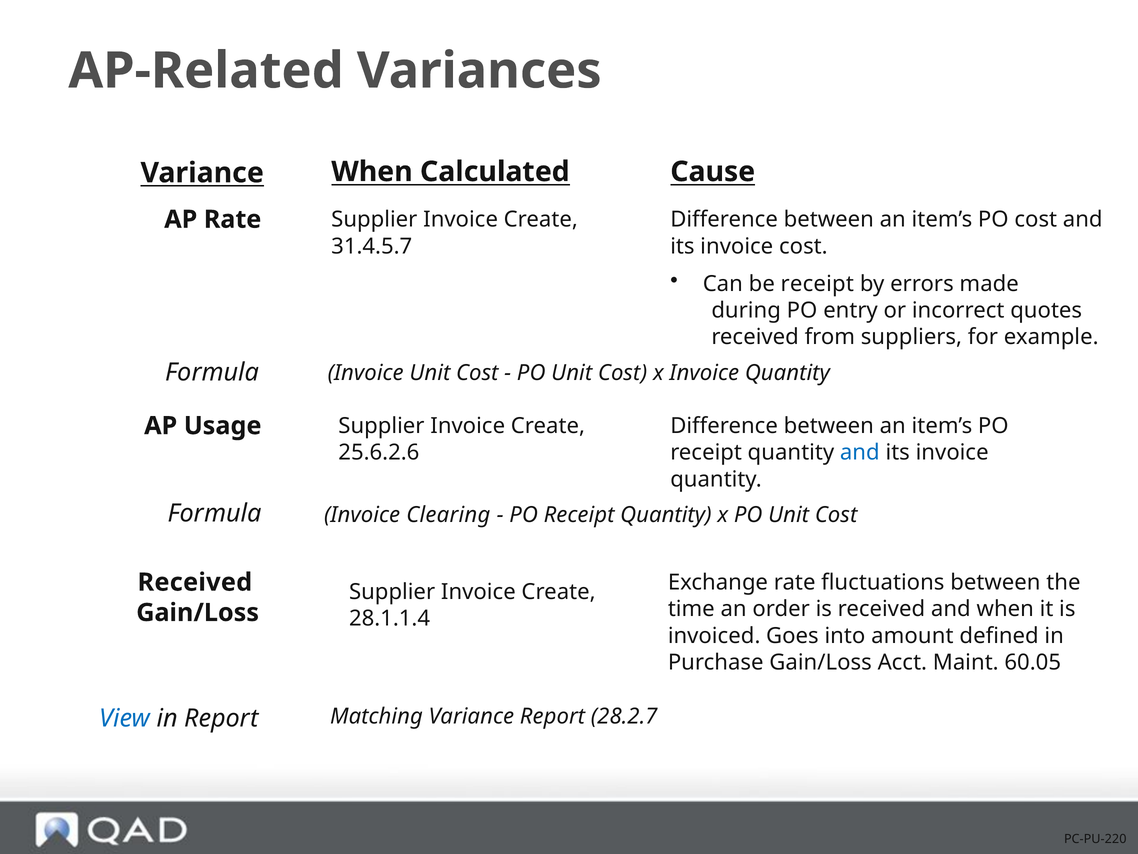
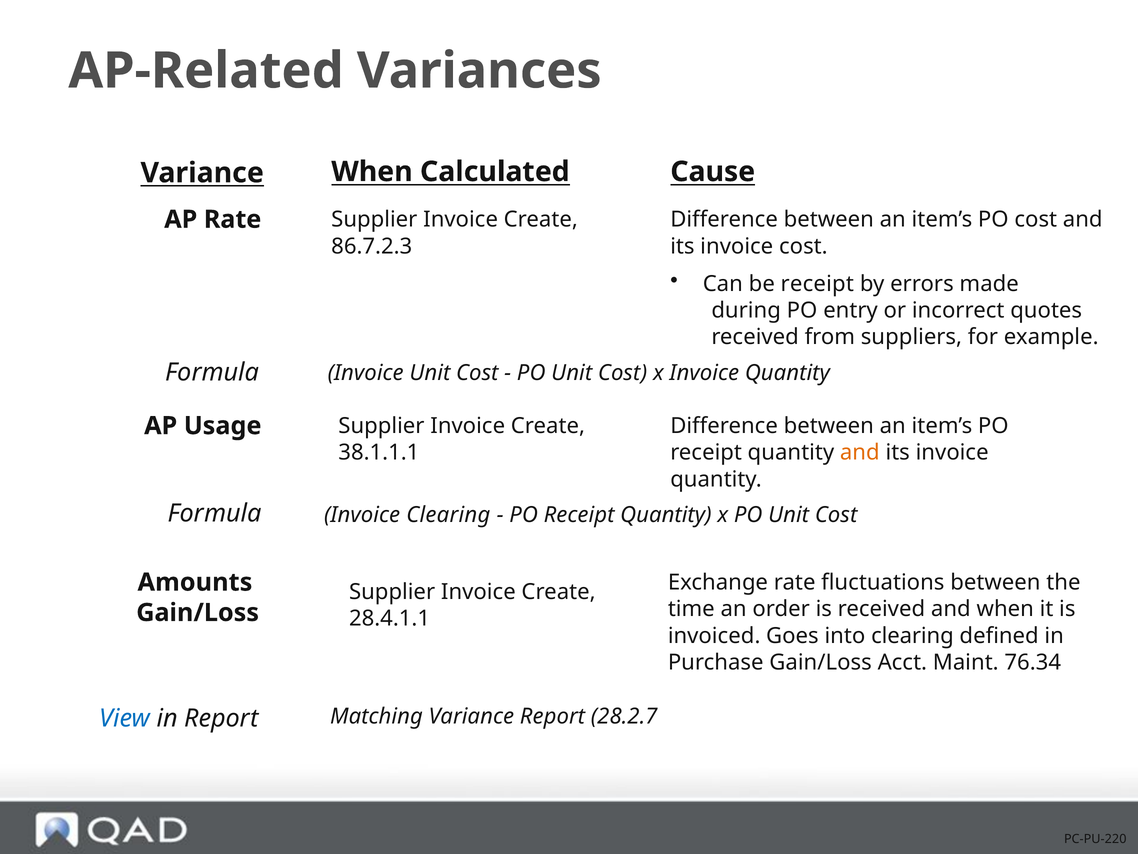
31.4.5.7: 31.4.5.7 -> 86.7.2.3 (372, 246)
25.6.2.6: 25.6.2.6 -> 38.1.1.1 (379, 452)
and colour: blue -> orange (860, 452)
Received: Received -> Amounts (195, 582)
28.1.1.4: 28.1.1.4 -> 28.4.1.1 (390, 618)
into amount: amount -> clearing (912, 635)
60.05: 60.05 -> 76.34 (1033, 662)
